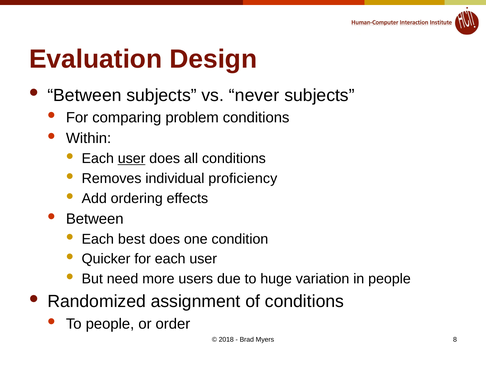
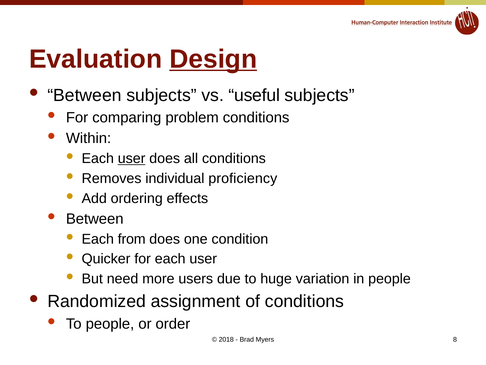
Design underline: none -> present (213, 59)
never: never -> useful (254, 95)
best: best -> from (132, 239)
